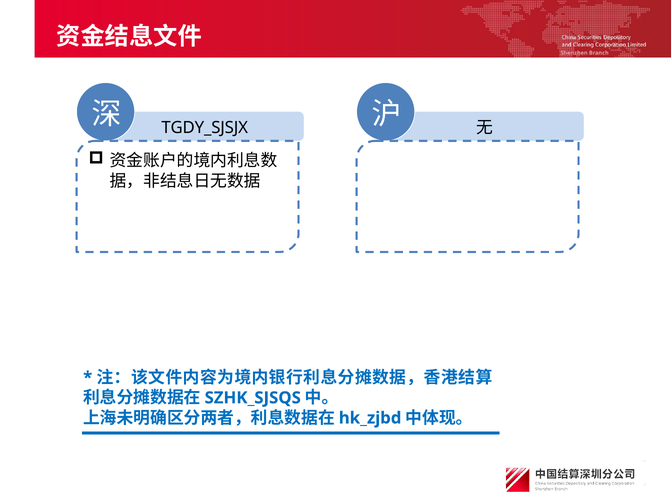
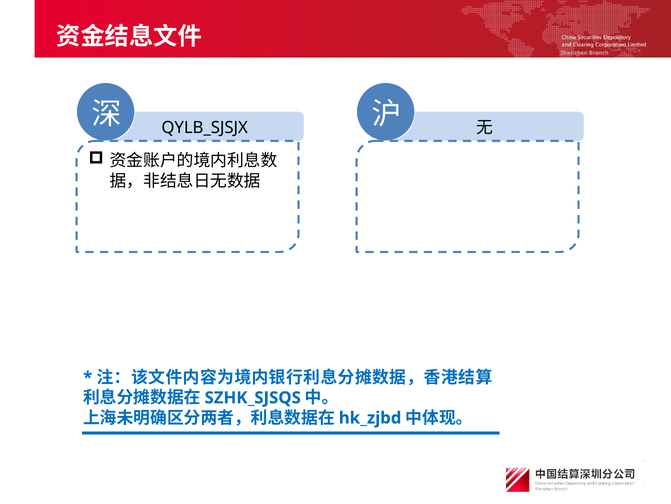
TGDY_SJSJX: TGDY_SJSJX -> QYLB_SJSJX (205, 128)
